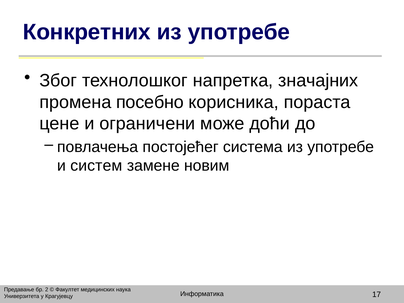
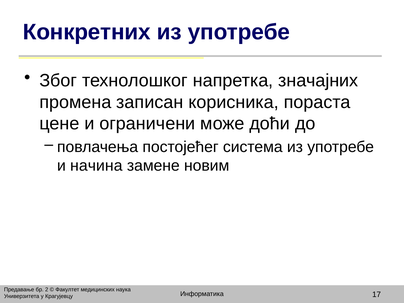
посебно: посебно -> записан (150, 102)
систем: систем -> начина (96, 166)
